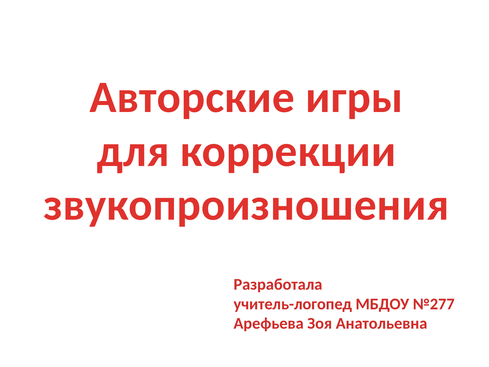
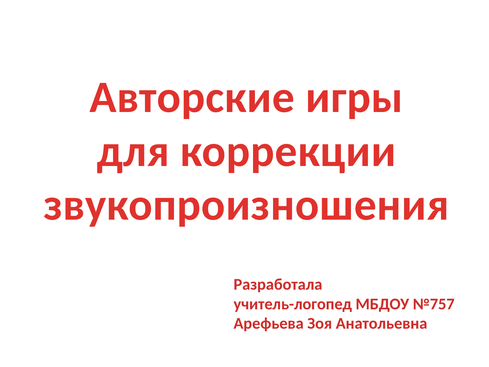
№277: №277 -> №757 (434, 304)
